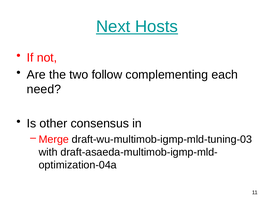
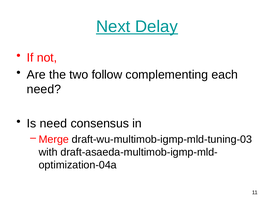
Hosts: Hosts -> Delay (156, 27)
Is other: other -> need (53, 123)
